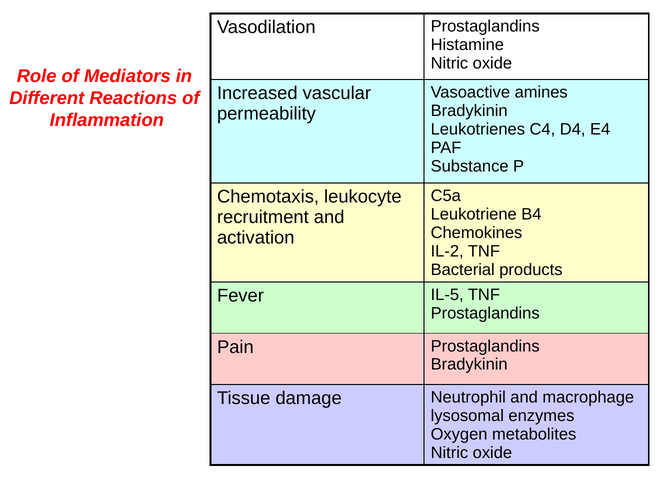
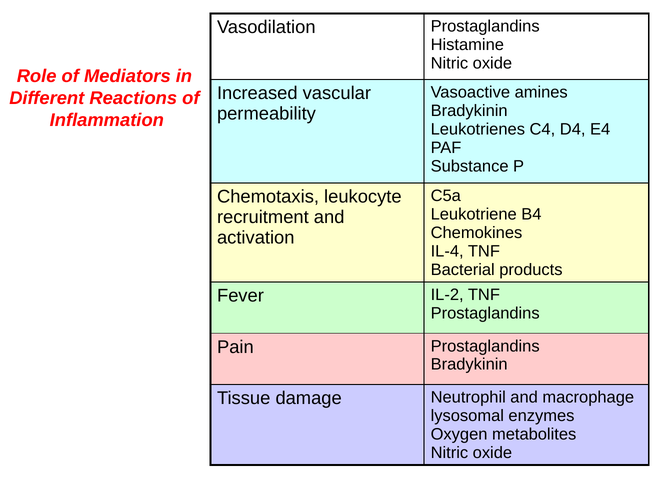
IL-2: IL-2 -> IL-4 (447, 251)
IL-5: IL-5 -> IL-2 (447, 295)
